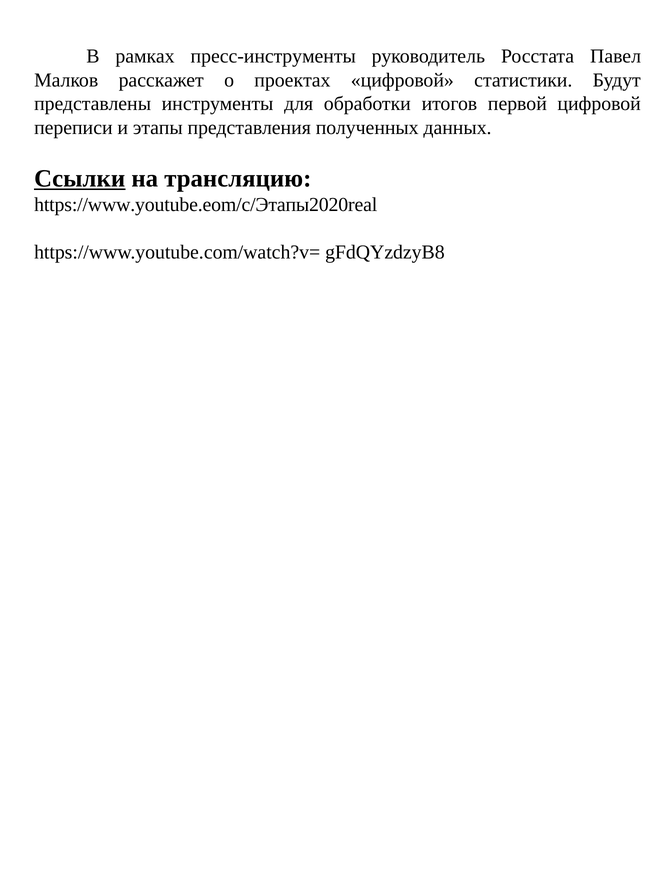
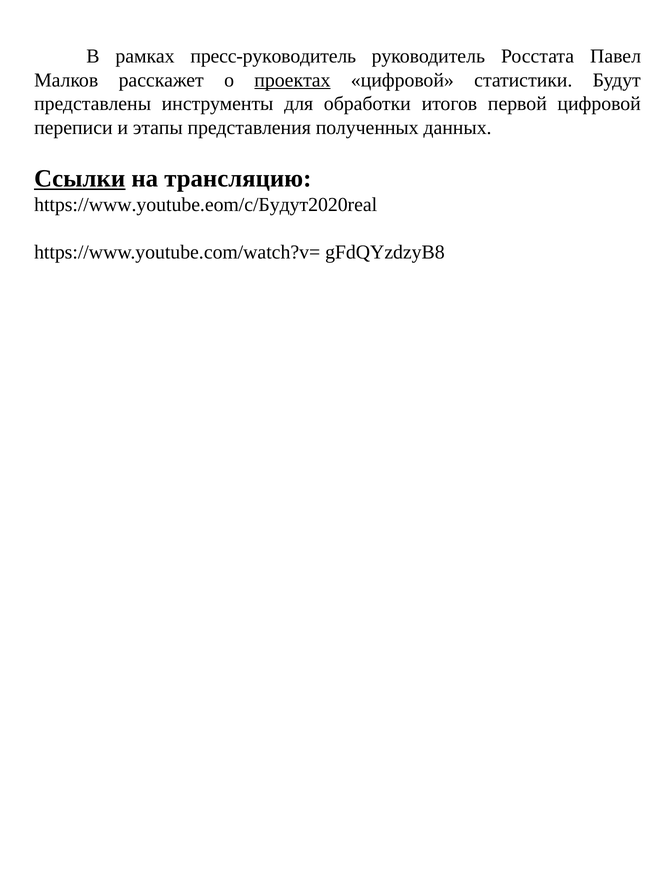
пресс-инструменты: пресс-инструменты -> пресс-руководитель (273, 56)
проектах underline: none -> present (292, 80)
https://www.youtube.eom/c/Этапы2020real: https://www.youtube.eom/c/Этапы2020real -> https://www.youtube.eom/c/Будут2020real (206, 205)
